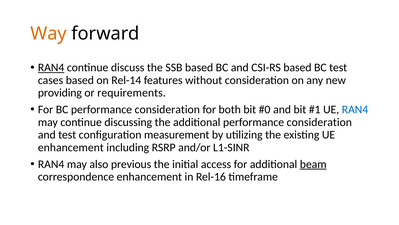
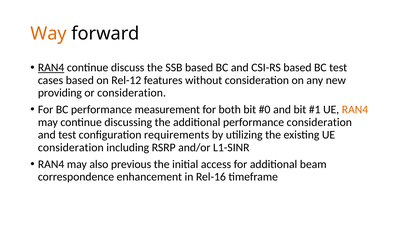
Rel-14: Rel-14 -> Rel-12 (126, 80)
or requirements: requirements -> consideration (132, 93)
BC performance consideration: consideration -> measurement (167, 109)
RAN4 colour: blue -> orange (355, 109)
measurement: measurement -> requirements (177, 134)
enhancement: enhancement -> consideration (71, 147)
beam underline: present -> none (313, 164)
